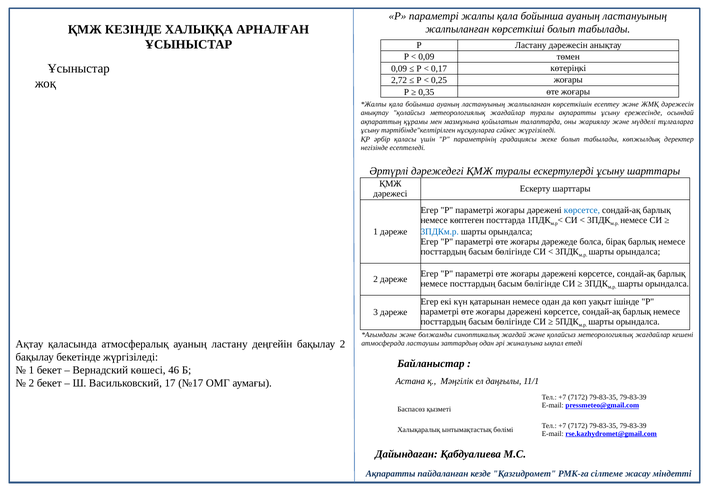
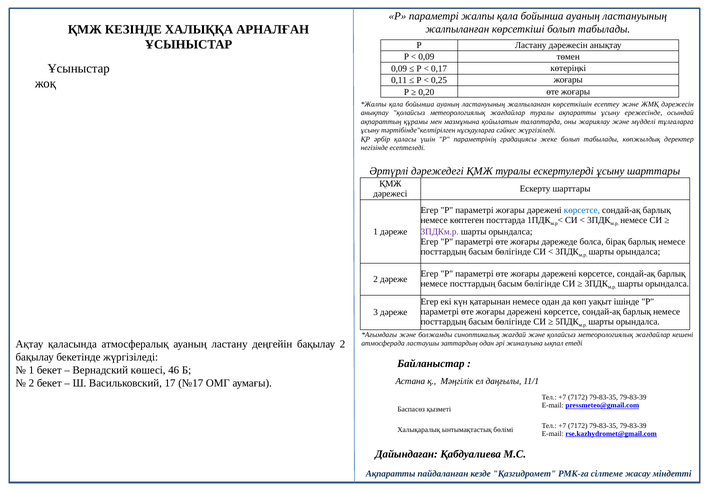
2,72: 2,72 -> 0,11 (399, 80)
0,35: 0,35 -> 0,20 (426, 92)
3ПДКм.р colour: blue -> purple (440, 232)
